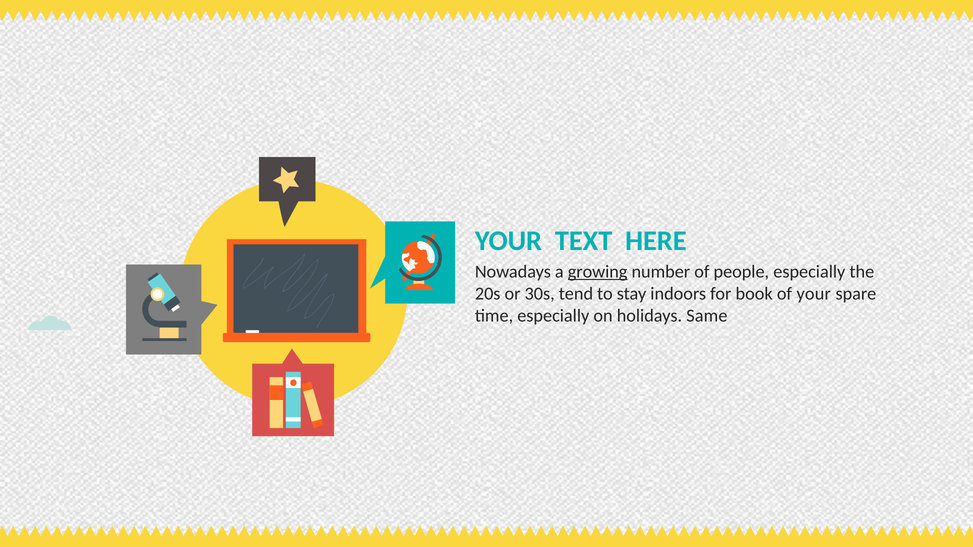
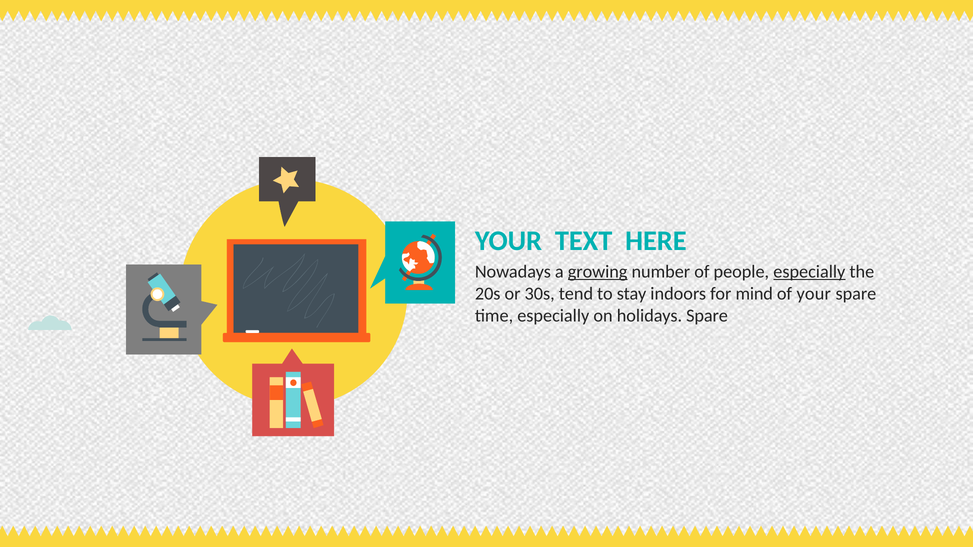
especially underline: none -> present (809, 272)
book: book -> mind (754, 294)
holidays Same: Same -> Spare (707, 316)
